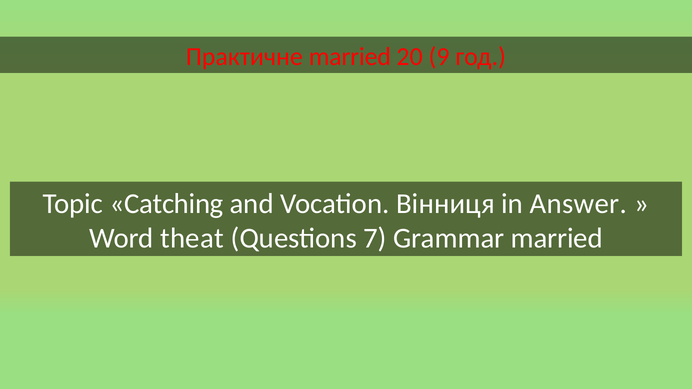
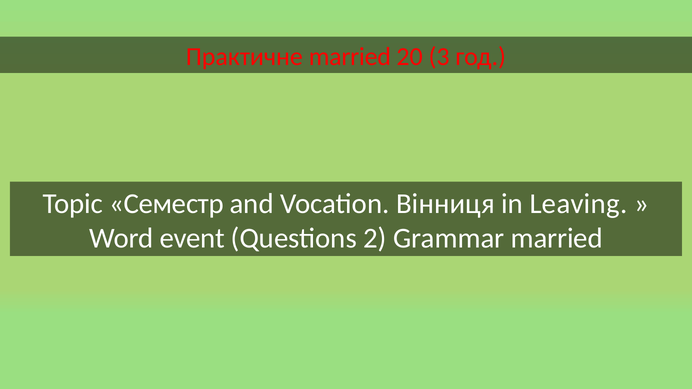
9: 9 -> 3 (439, 57)
Catching: Catching -> Семестр (167, 204)
Answer: Answer -> Leaving (578, 204)
theat: theat -> event (192, 238)
7: 7 -> 2 (375, 238)
